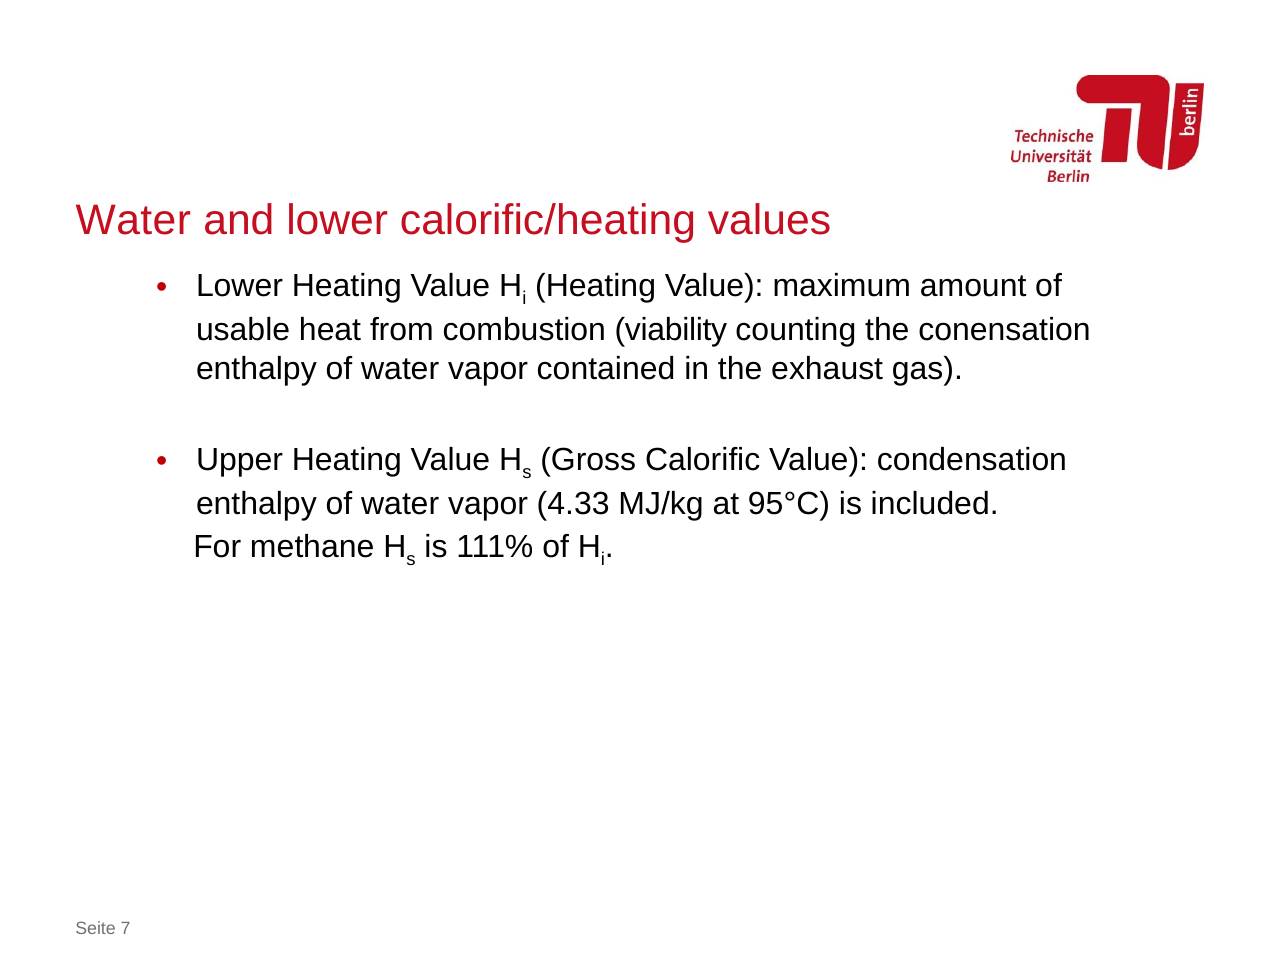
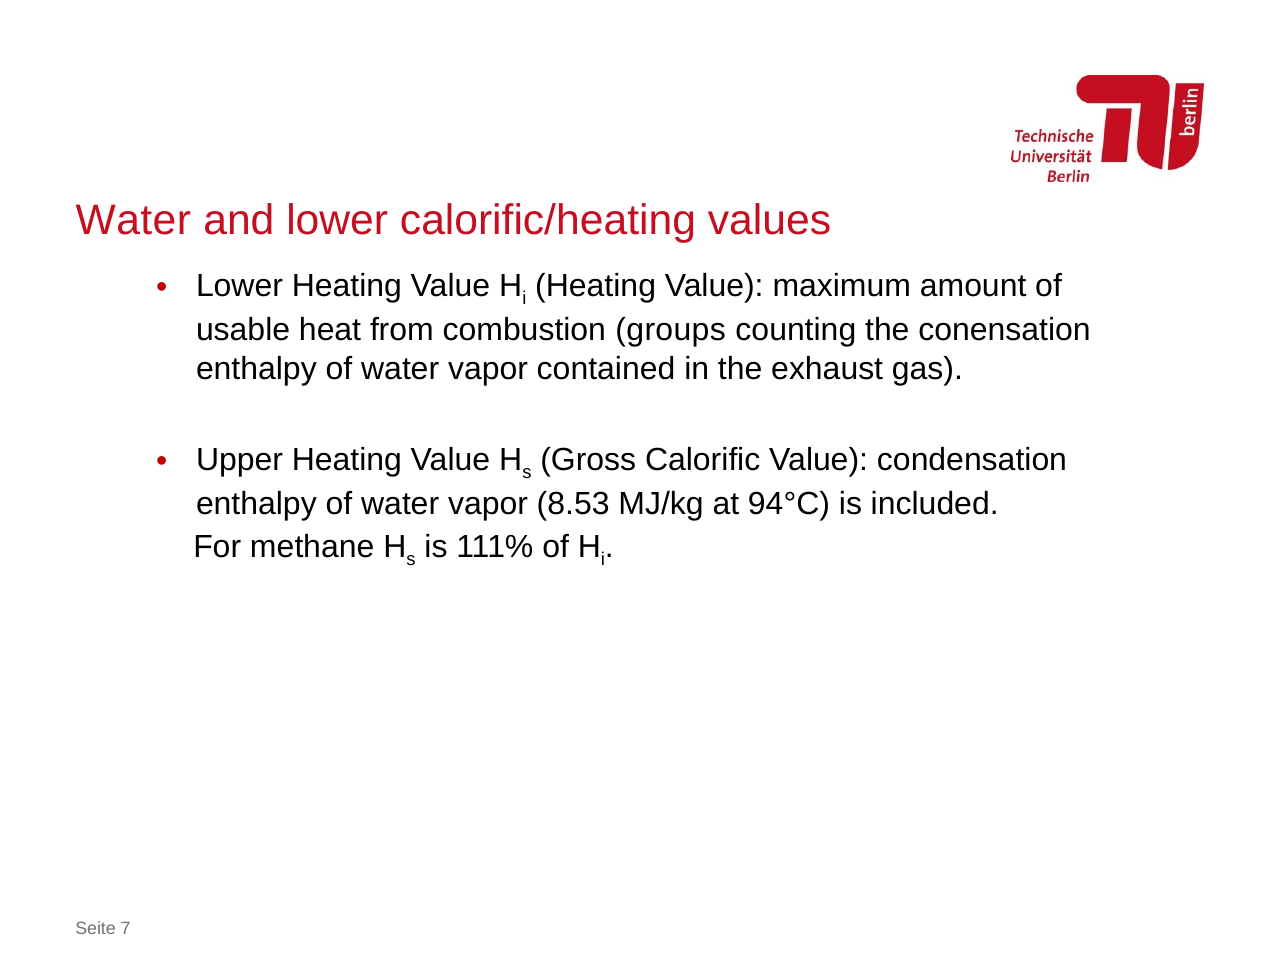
viability: viability -> groups (671, 330)
4.33: 4.33 -> 8.53 (573, 504)
95°C: 95°C -> 94°C (789, 504)
